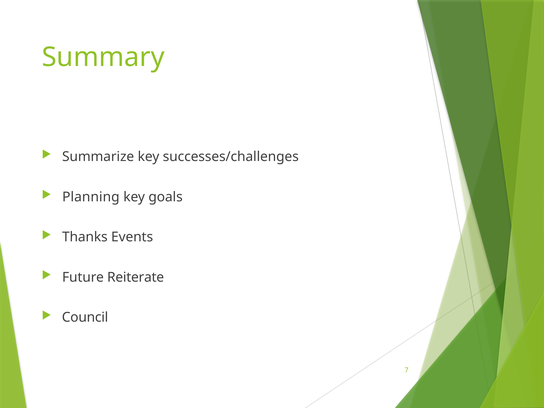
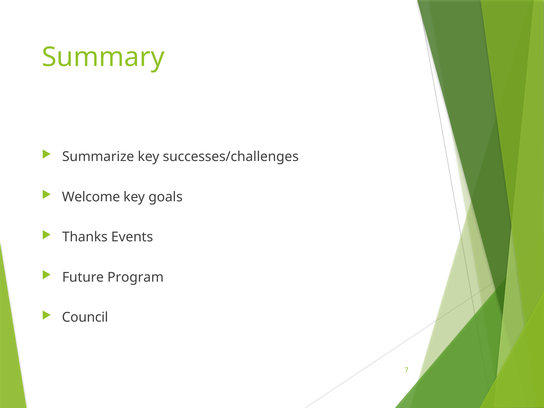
Planning: Planning -> Welcome (91, 197)
Reiterate: Reiterate -> Program (136, 277)
